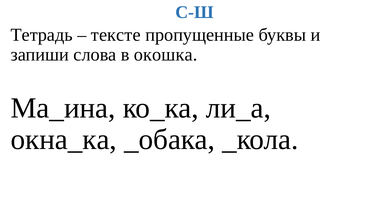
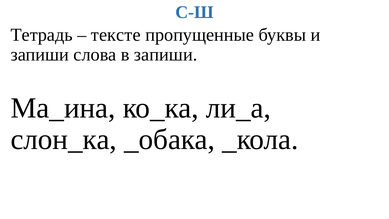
в окошка: окошка -> запиши (166, 54)
окна_ка: окна_ка -> слон_ка (64, 139)
